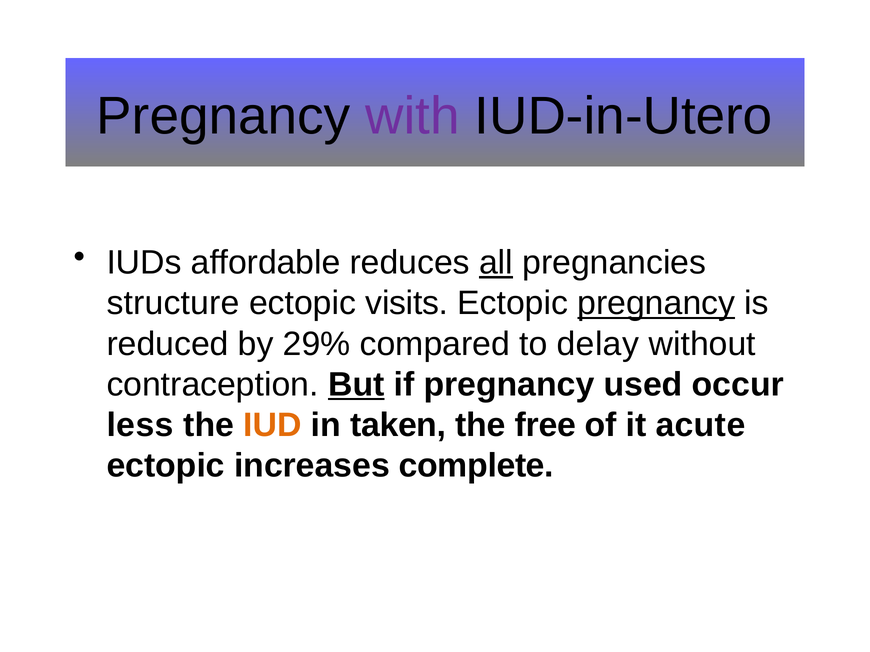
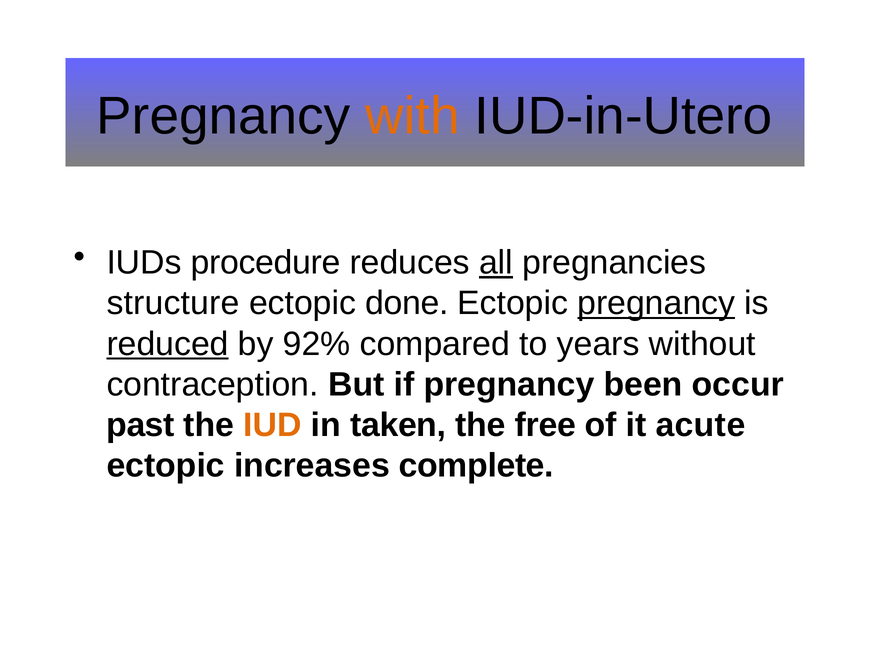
with colour: purple -> orange (412, 116)
affordable: affordable -> procedure (266, 263)
visits: visits -> done (407, 304)
reduced underline: none -> present (168, 344)
29%: 29% -> 92% (317, 344)
delay: delay -> years (598, 344)
But underline: present -> none (356, 385)
used: used -> been (643, 385)
less: less -> past (140, 425)
